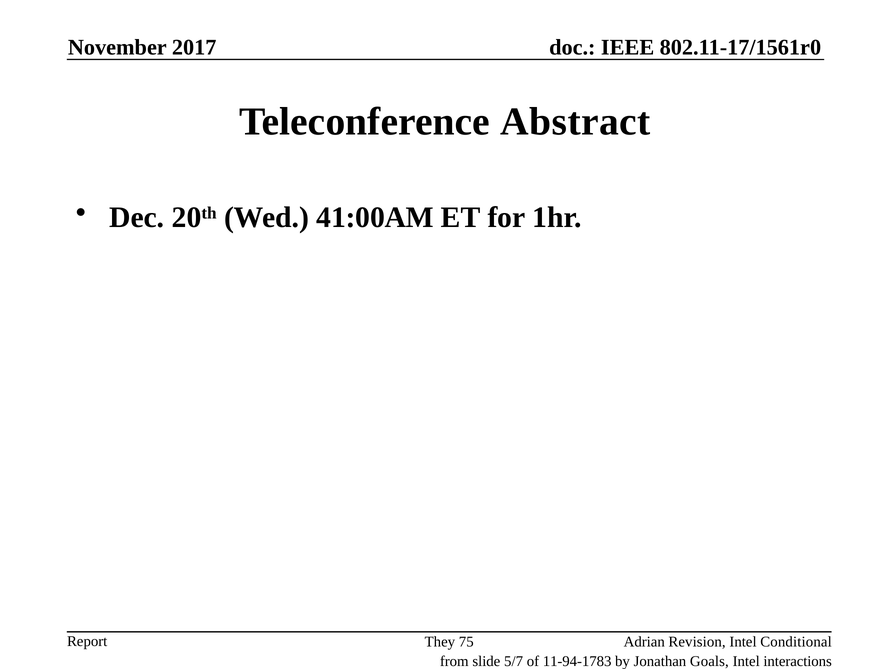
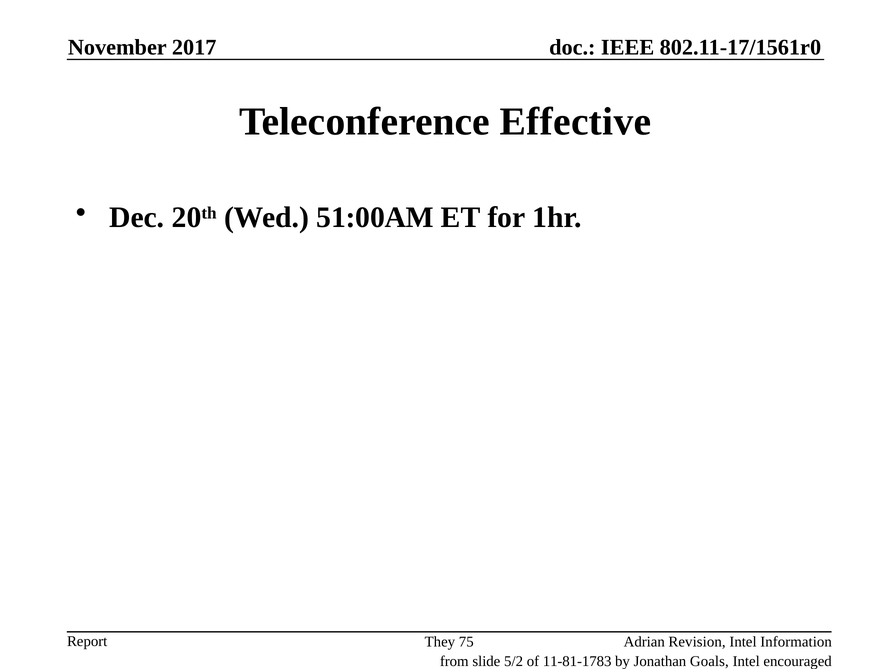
Abstract: Abstract -> Effective (575, 122)
41:00AM: 41:00AM -> 51:00AM (375, 217)
Conditional: Conditional -> Information (796, 641)
5/7: 5/7 -> 5/2 (514, 660)
11-94-1783: 11-94-1783 -> 11-81-1783 (577, 660)
interactions: interactions -> encouraged (798, 660)
